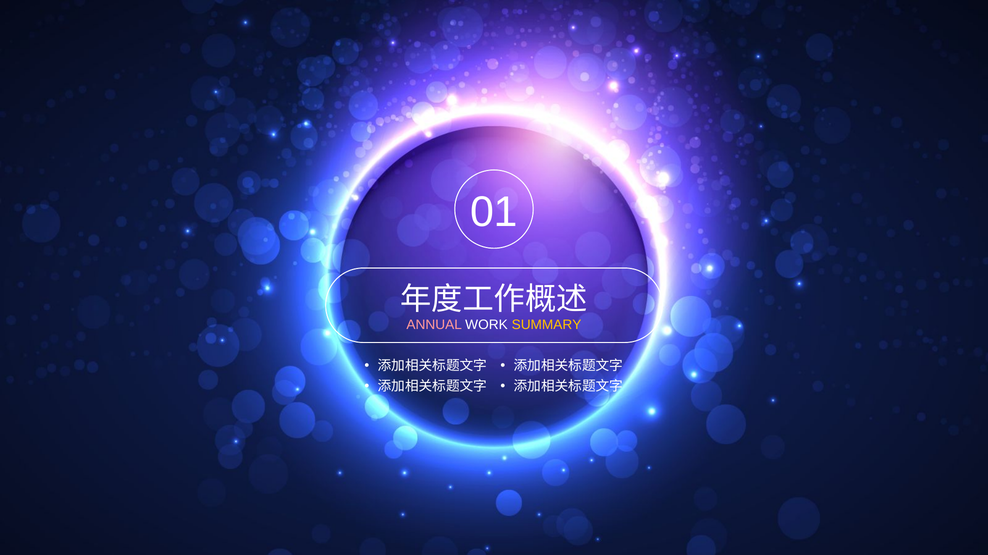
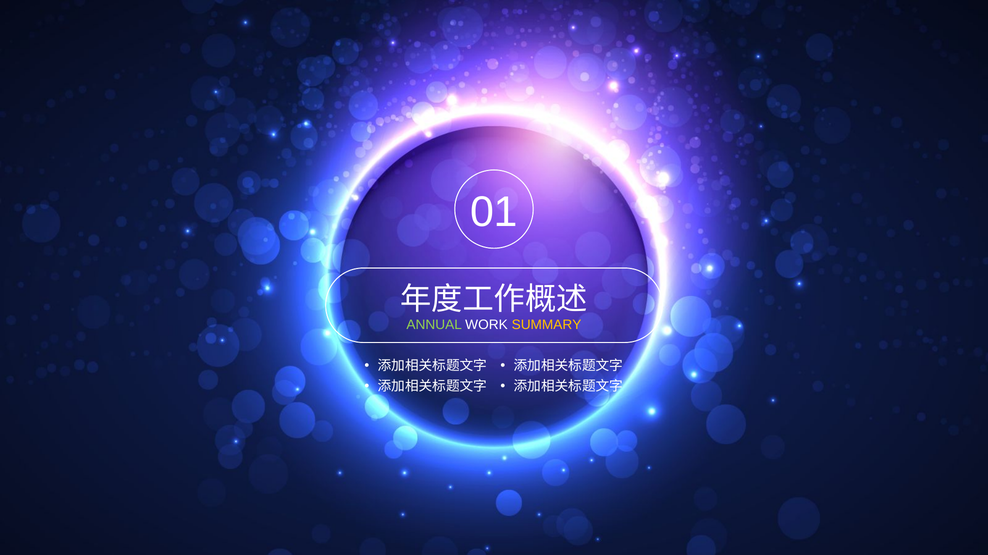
ANNUAL colour: pink -> light green (434, 325)
